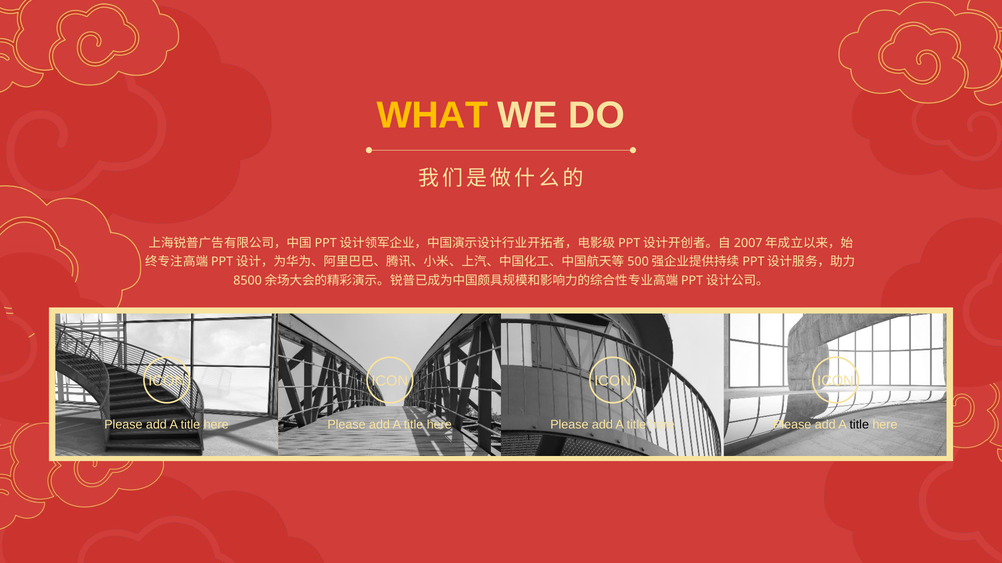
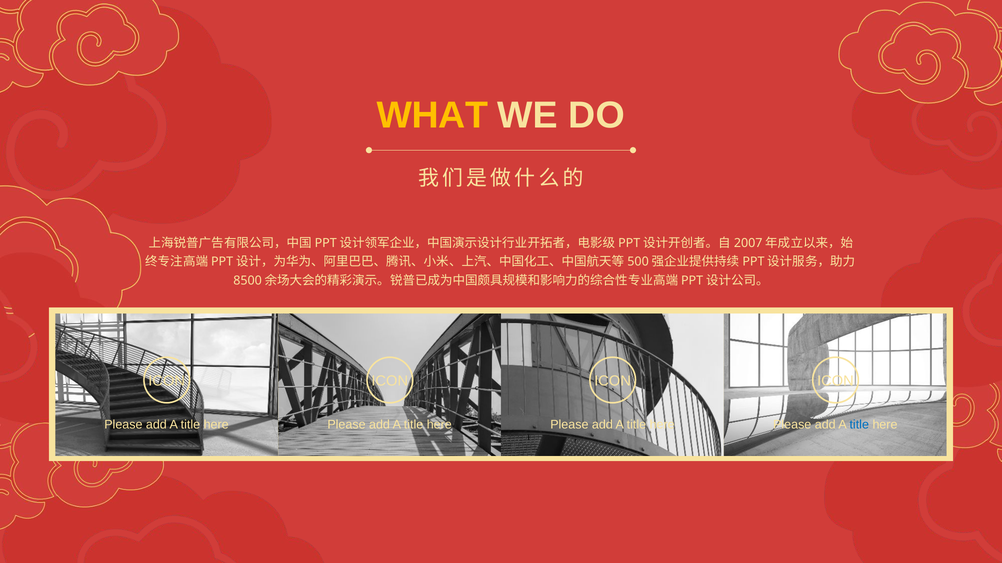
title colour: black -> blue (859, 425)
